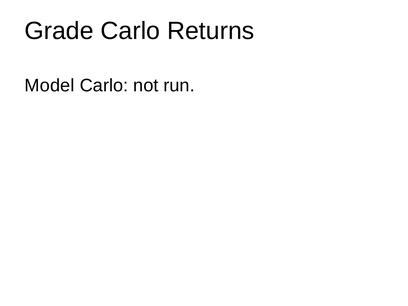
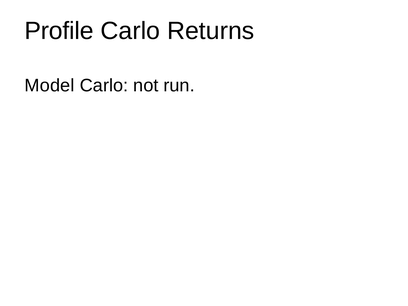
Grade: Grade -> Profile (59, 31)
